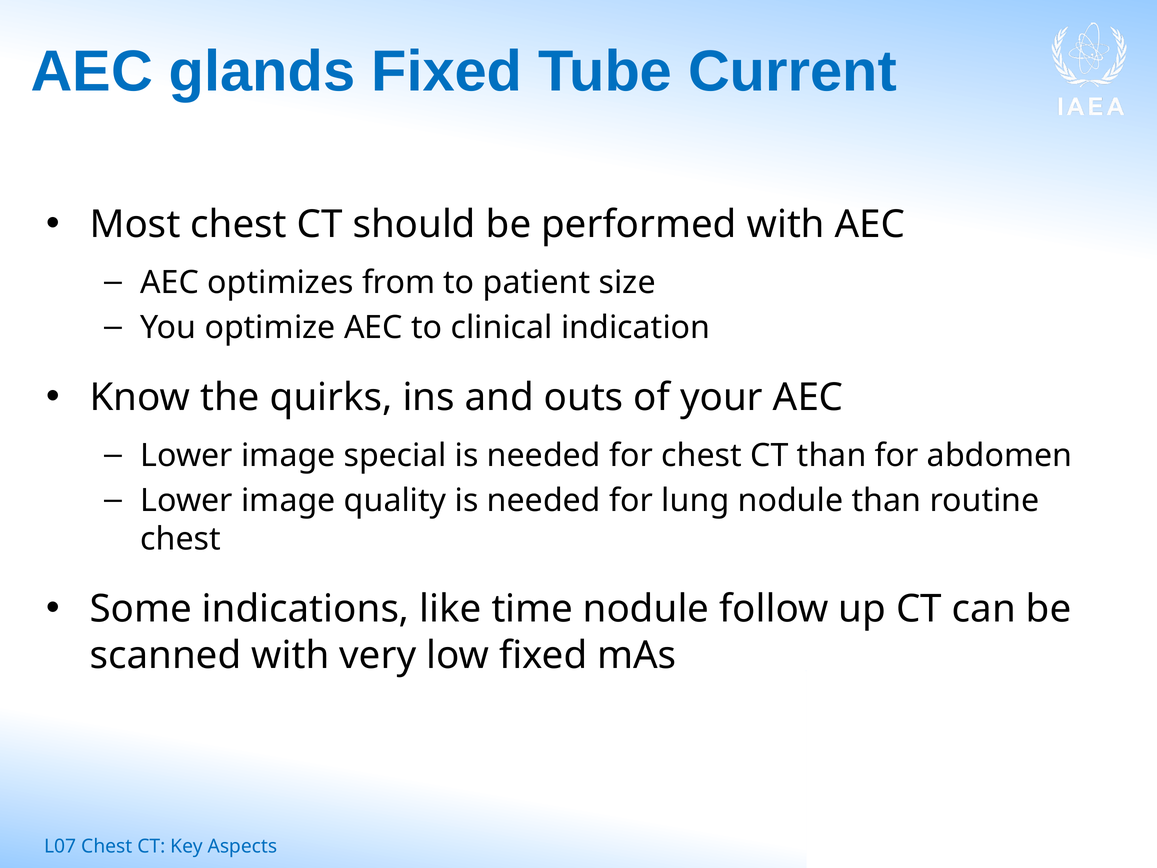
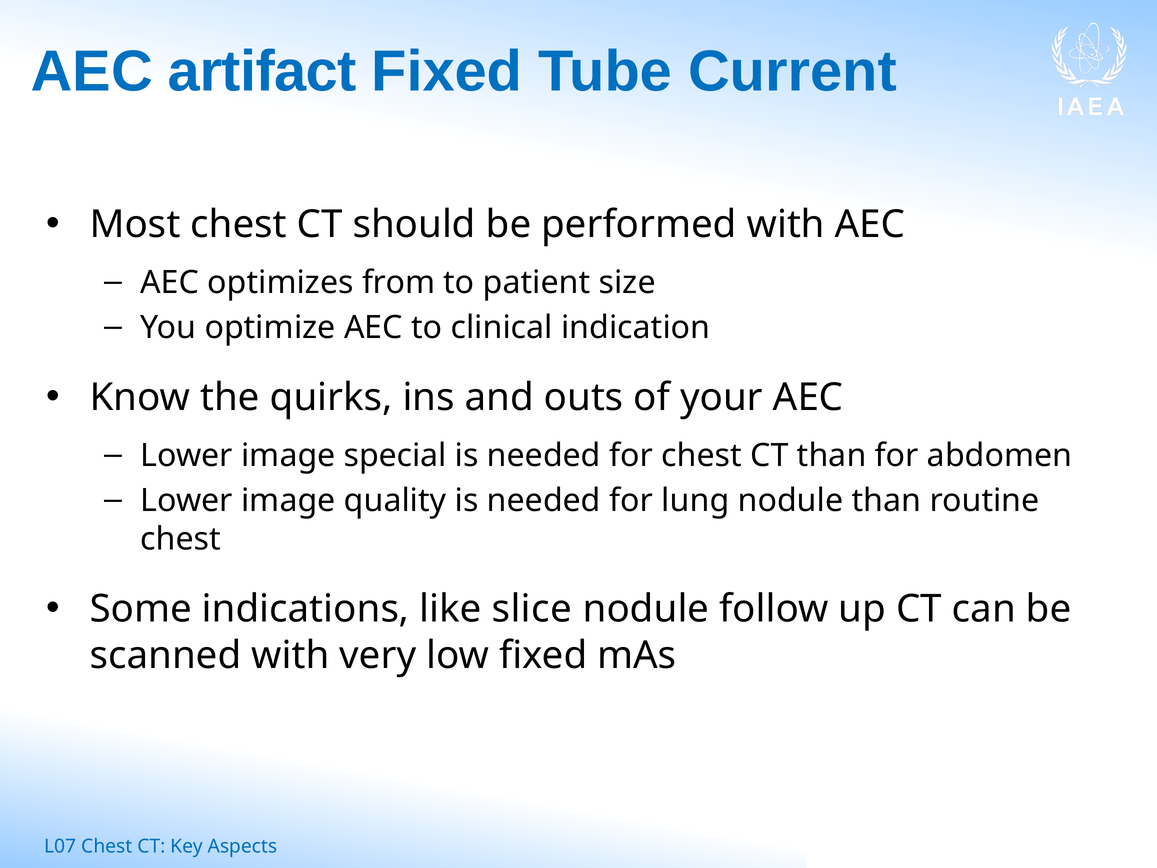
glands: glands -> artifact (262, 72)
time: time -> slice (532, 609)
